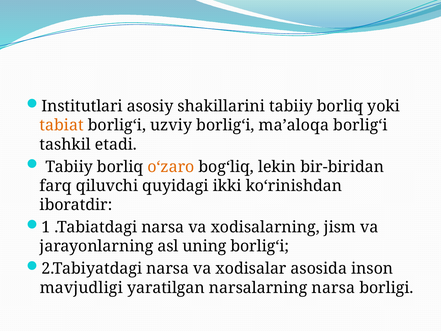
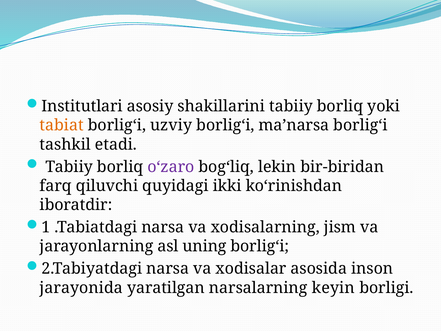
ma’aloqa: ma’aloqa -> ma’narsa (294, 125)
o‘zaro colour: orange -> purple (171, 167)
mavjudligi: mavjudligi -> jarayonida (81, 288)
narsalarning narsa: narsa -> keyin (333, 288)
